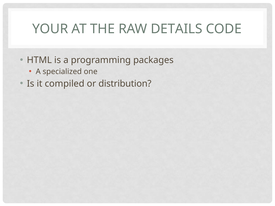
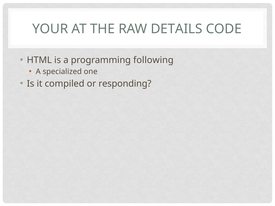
packages: packages -> following (153, 60)
distribution: distribution -> responding (125, 84)
